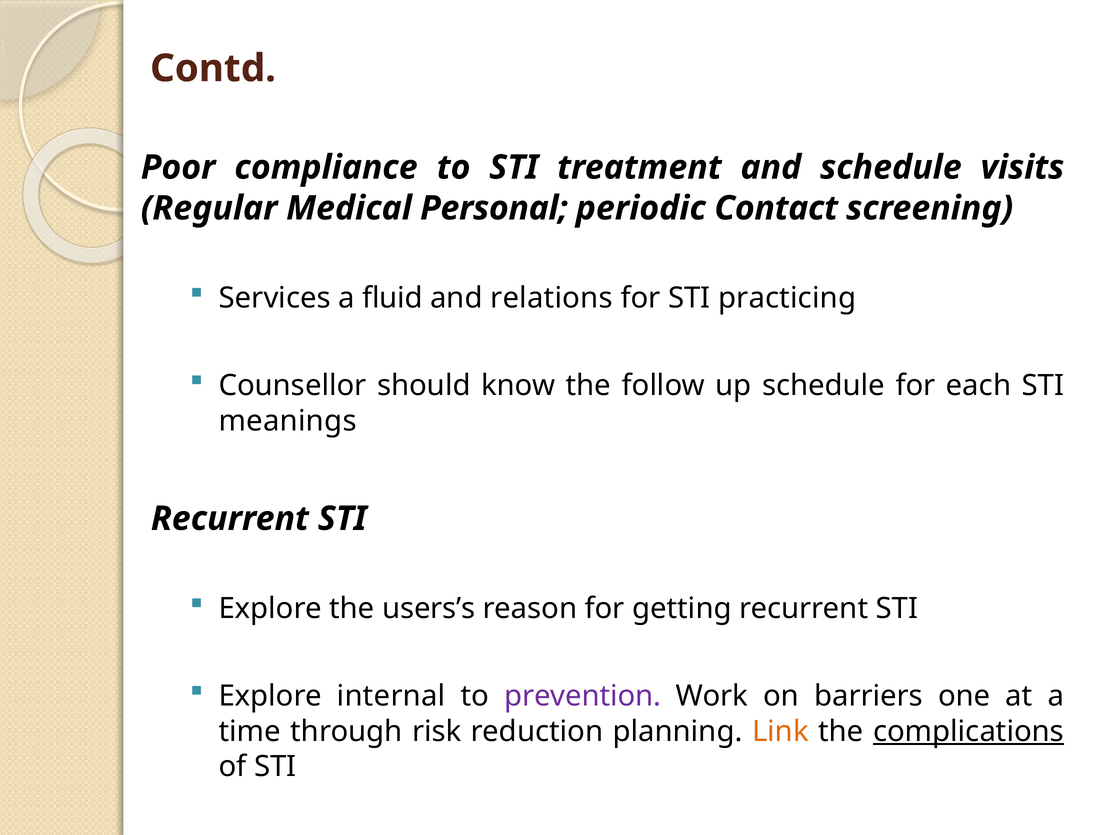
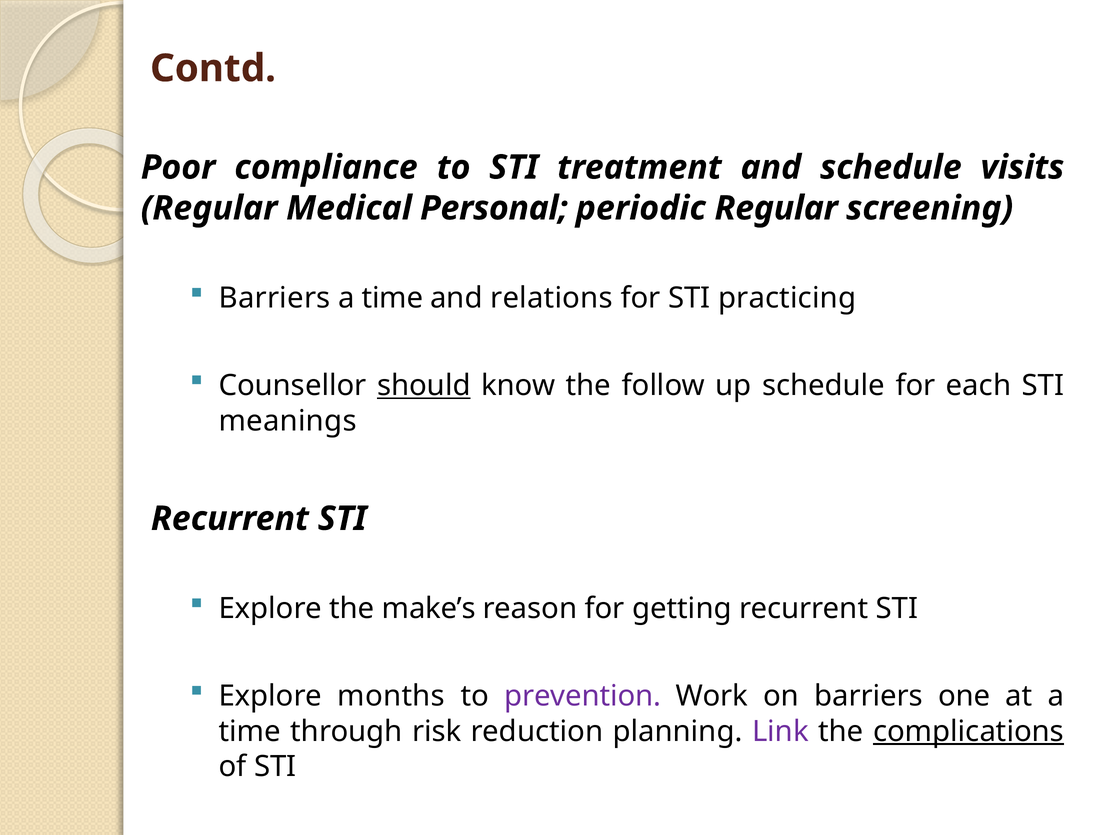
periodic Contact: Contact -> Regular (776, 208)
Services: Services -> Barriers (275, 298)
fluid: fluid -> time (392, 298)
should underline: none -> present (424, 386)
users’s: users’s -> make’s (429, 608)
internal: internal -> months (391, 696)
Link colour: orange -> purple (780, 731)
